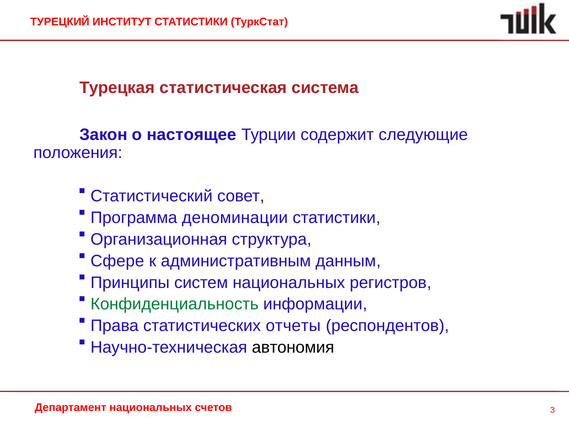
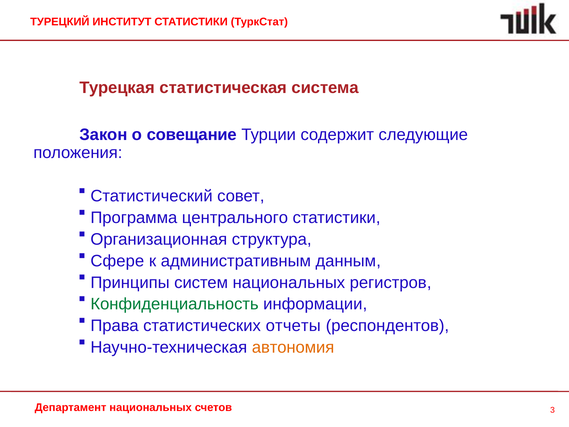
настоящее: настоящее -> совещание (192, 135)
деноминации: деноминации -> центрального (235, 218)
автономия colour: black -> orange (293, 347)
